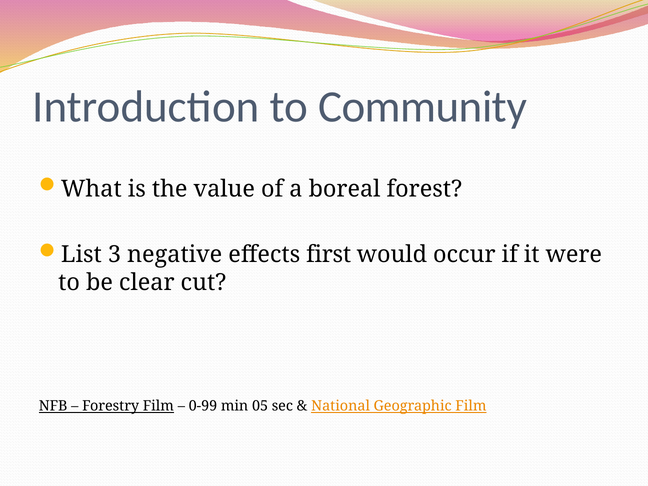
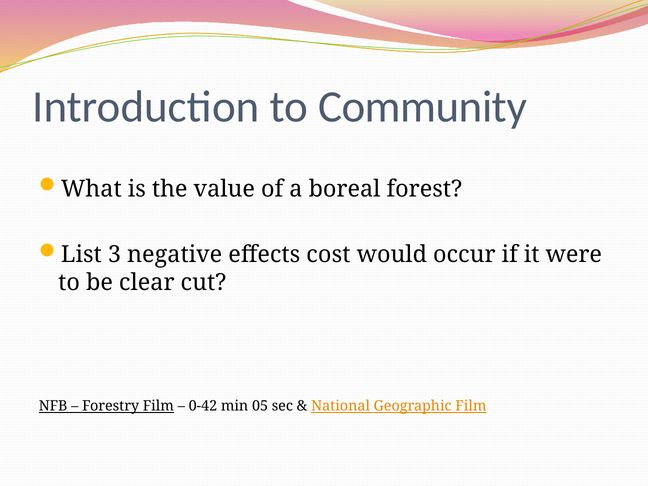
first: first -> cost (328, 254)
0-99: 0-99 -> 0-42 (203, 406)
